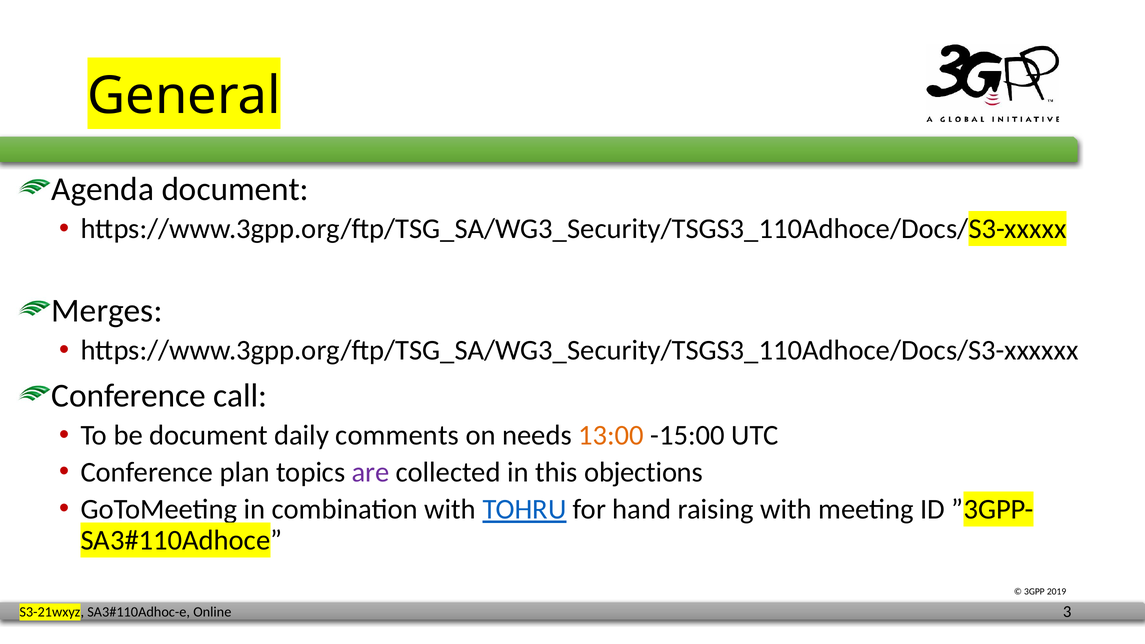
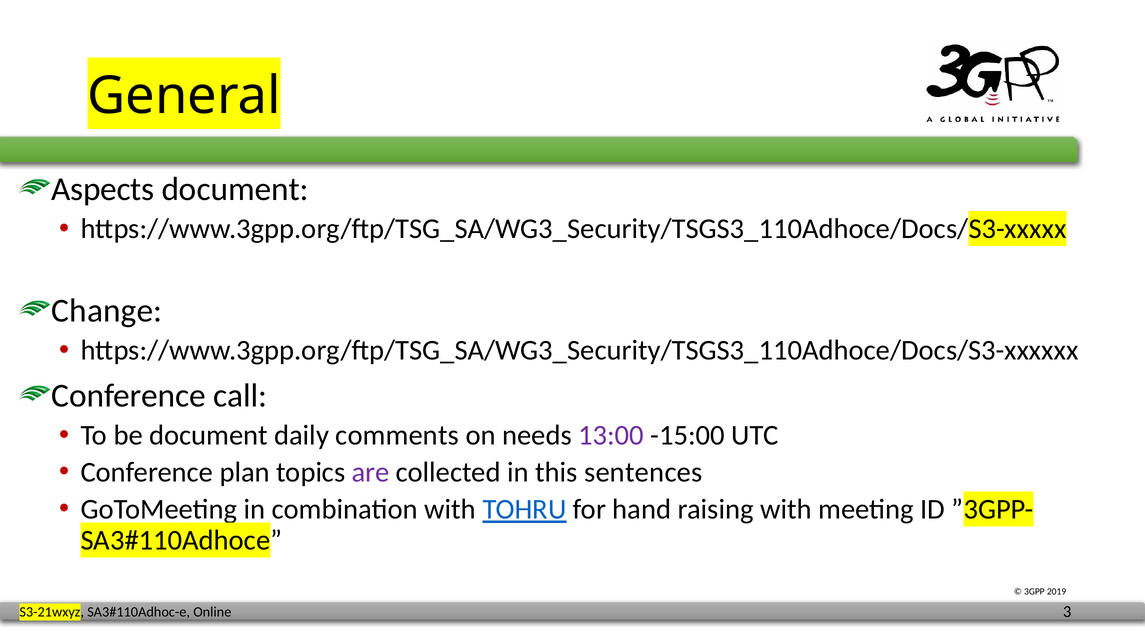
Agenda: Agenda -> Aspects (103, 189)
Merges: Merges -> Change (107, 311)
13:00 colour: orange -> purple (611, 435)
objections: objections -> sentences (643, 472)
